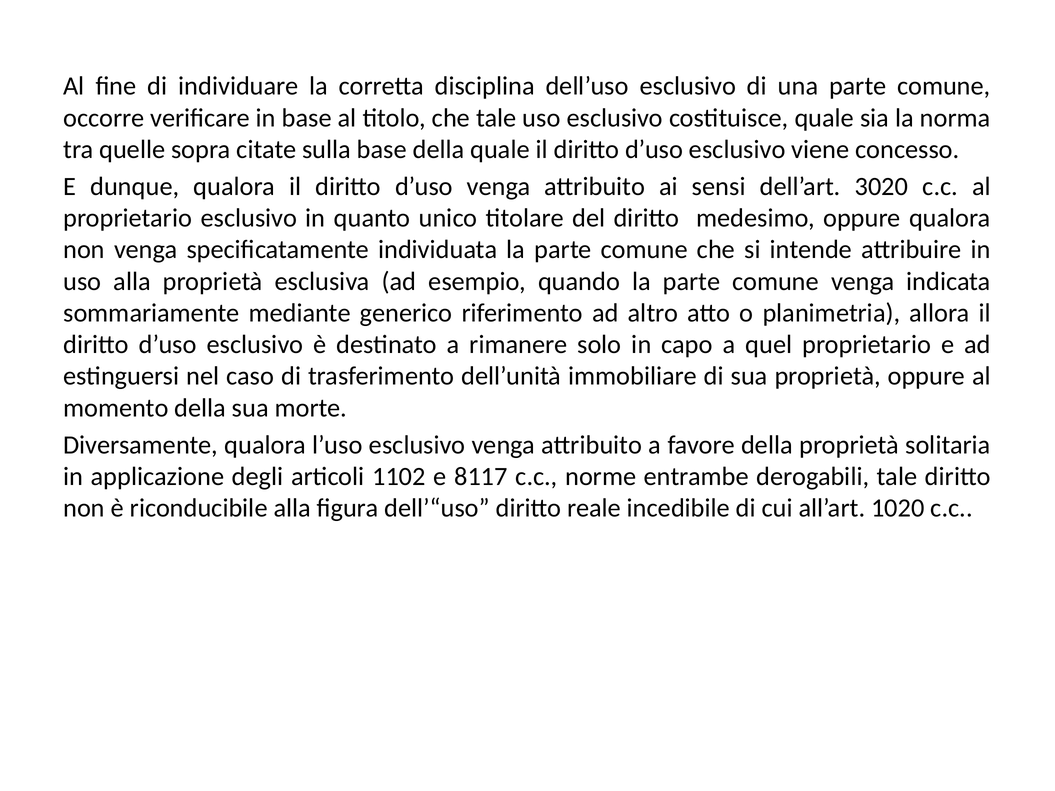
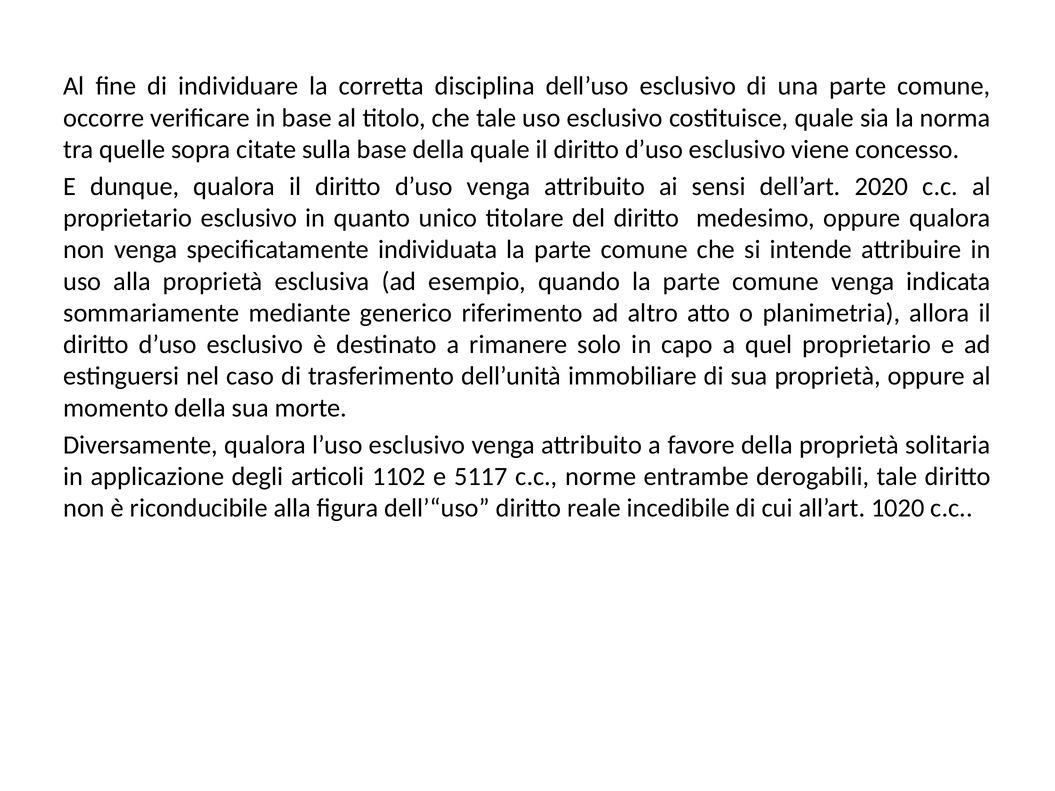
3020: 3020 -> 2020 (881, 186)
8117: 8117 -> 5117 (481, 477)
